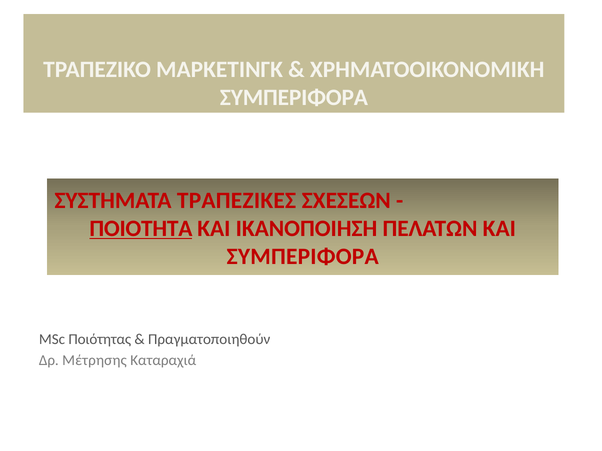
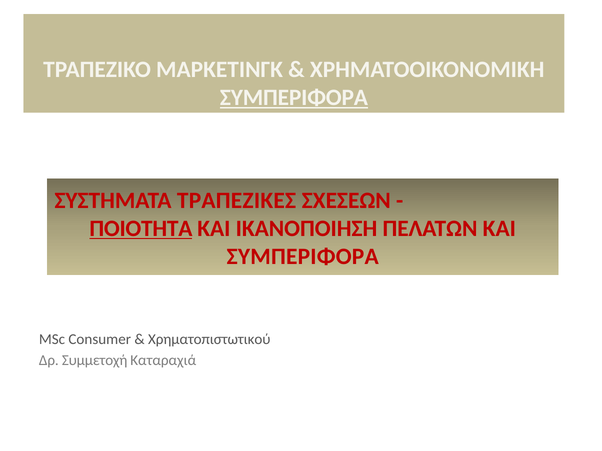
ΣΥΜΠΕΡΙΦΟΡΑ underline: none -> present (294, 98)
Ποιότητας: Ποιότητας -> Consumer (100, 340)
Πραγματοποιηθούν: Πραγματοποιηθούν -> Χρηματοπιστωτικού (209, 340)
Μέτρησης: Μέτρησης -> Συµµετοχή (95, 361)
